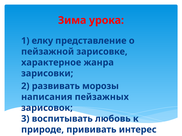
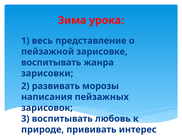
елку: елку -> весь (42, 41)
характерное: характерное -> воспитывать (51, 63)
